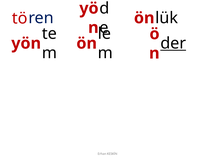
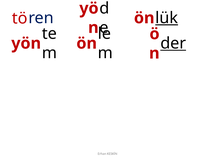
lük underline: none -> present (167, 18)
